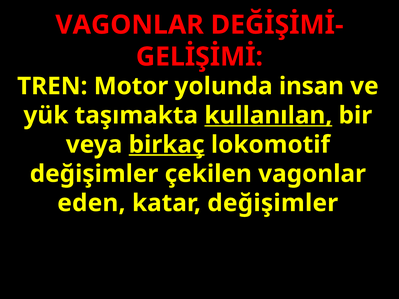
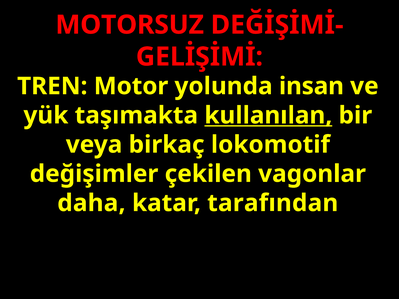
VAGONLAR: VAGONLAR -> MOTORSUZ (130, 25)
birkaç underline: present -> none (167, 145)
eden: eden -> daha (91, 203)
katar değişimler: değişimler -> tarafından (273, 203)
